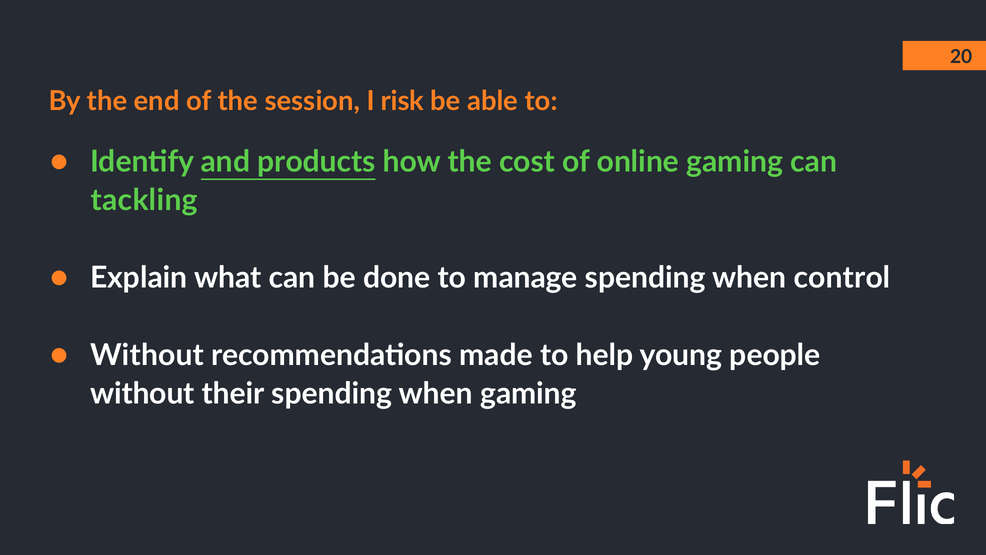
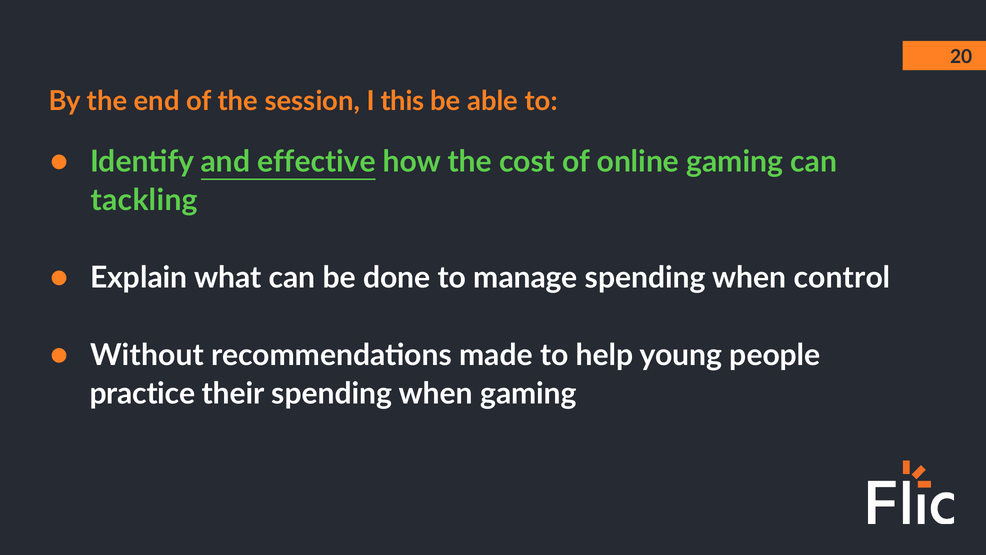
risk: risk -> this (402, 101)
products: products -> effective (316, 162)
without: without -> practice (142, 394)
